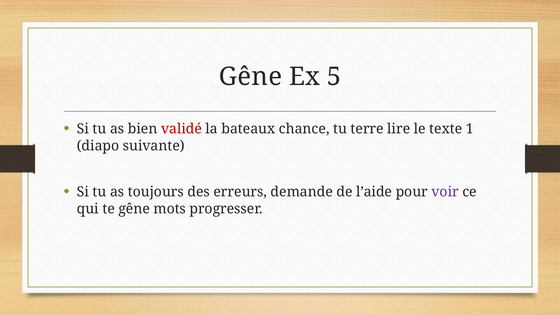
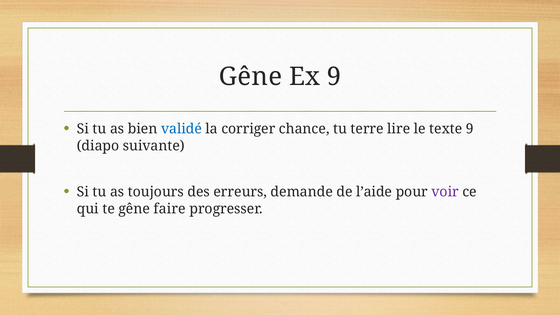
Ex 5: 5 -> 9 (334, 77)
validé colour: red -> blue (181, 129)
bateaux: bateaux -> corriger (248, 129)
texte 1: 1 -> 9 (470, 129)
mots: mots -> faire (170, 209)
